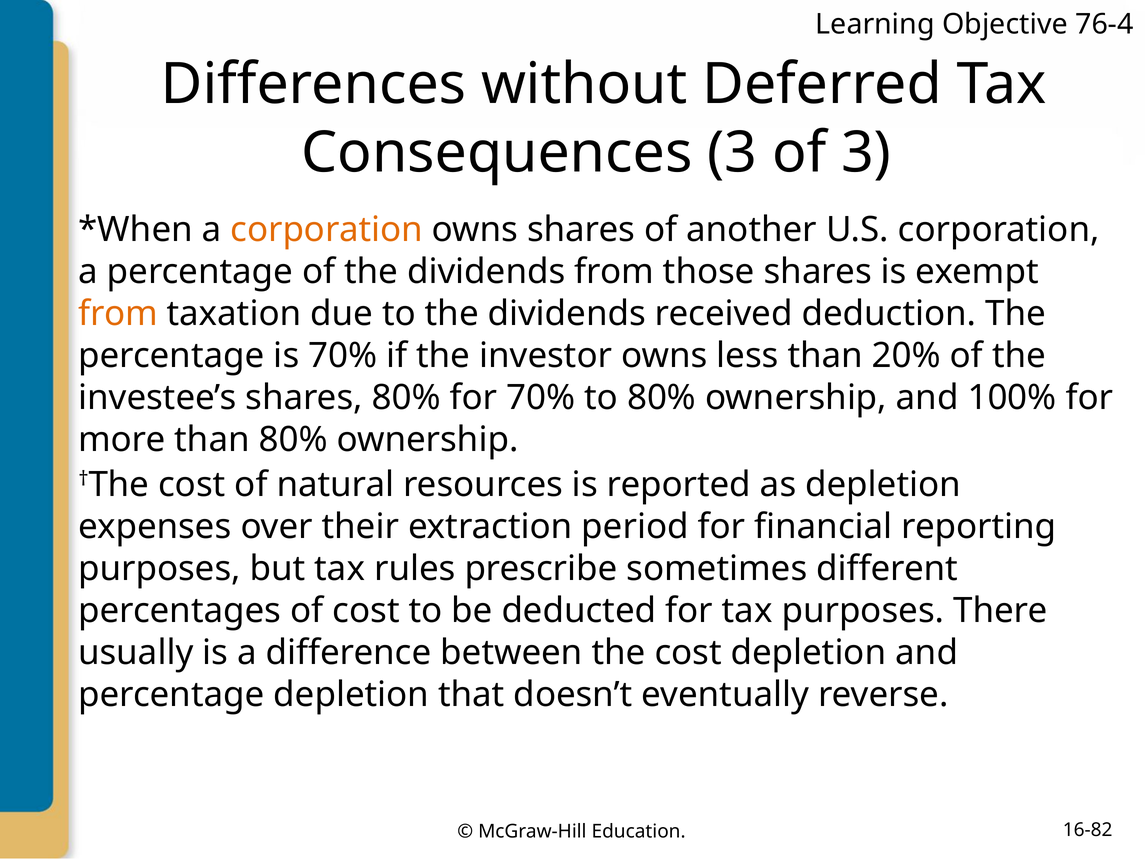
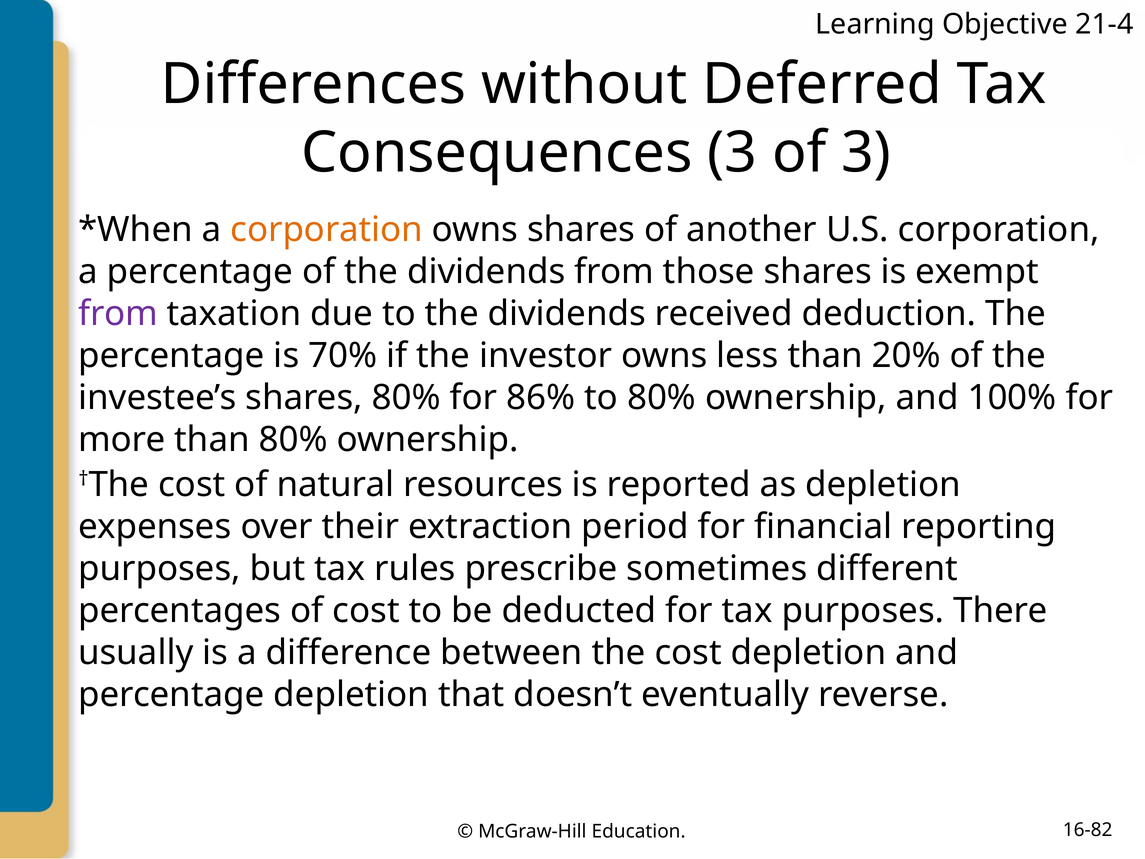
76-4: 76-4 -> 21-4 (1104, 24)
from colour: orange -> purple (118, 313)
for 70%: 70% -> 86% (541, 397)
